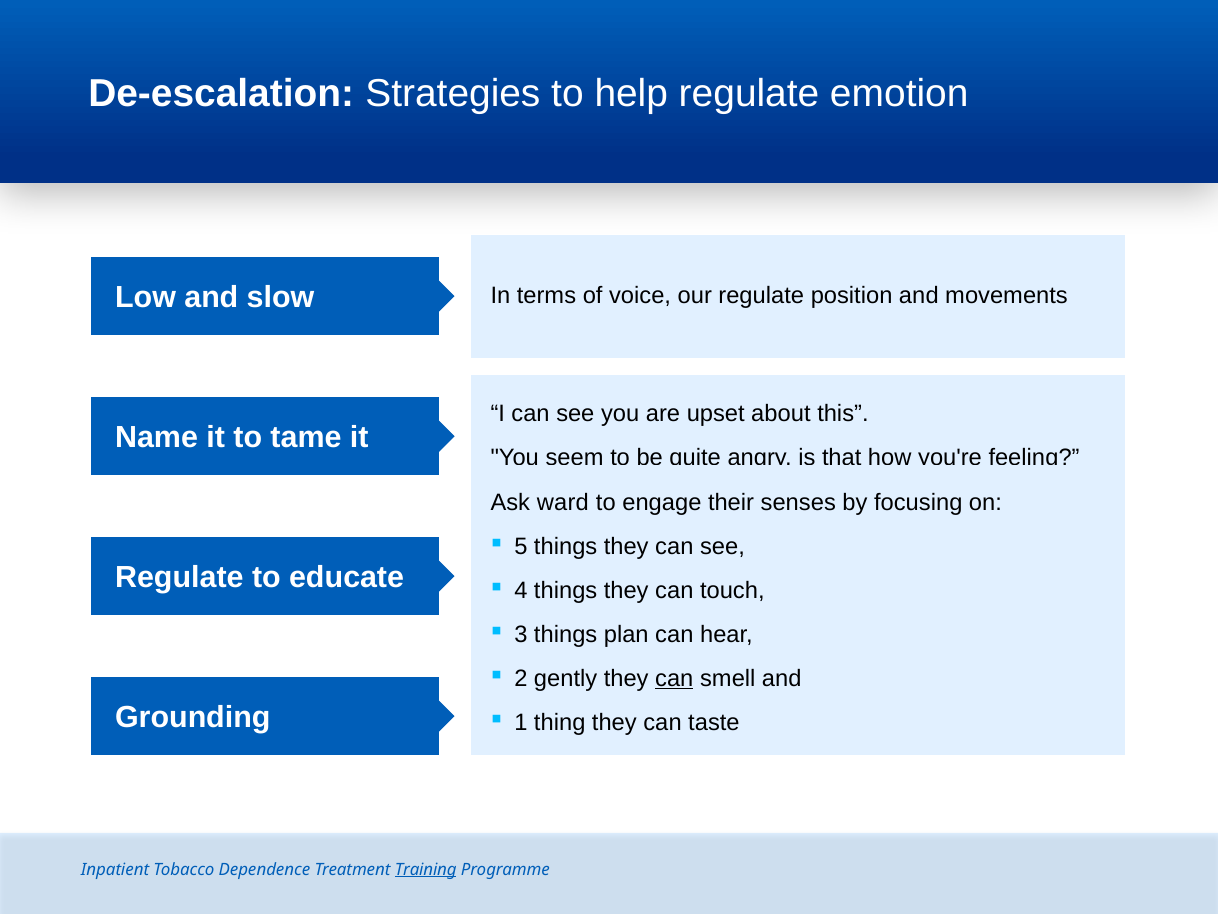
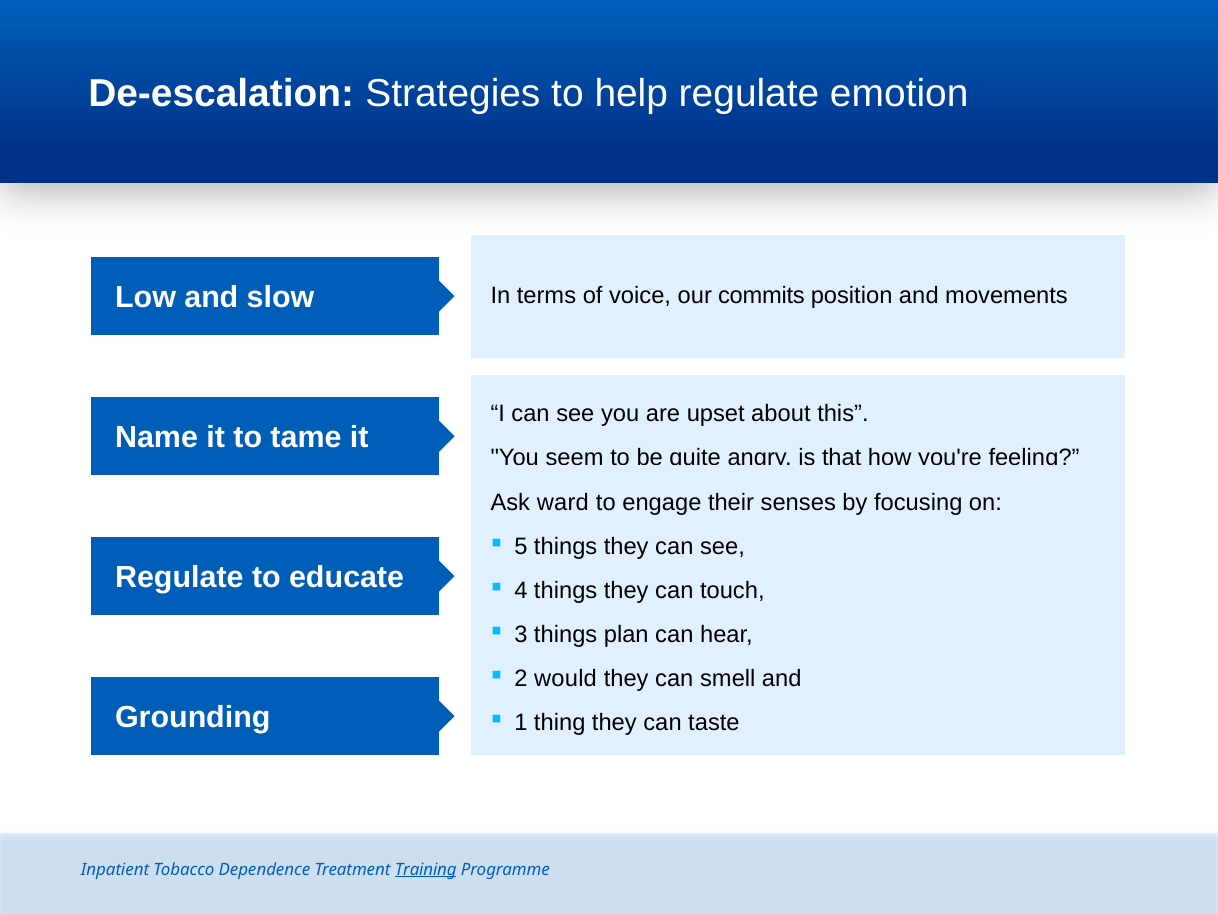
our regulate: regulate -> commits (761, 296)
2 gently: gently -> would (566, 678)
can underline: present -> none (674, 678)
